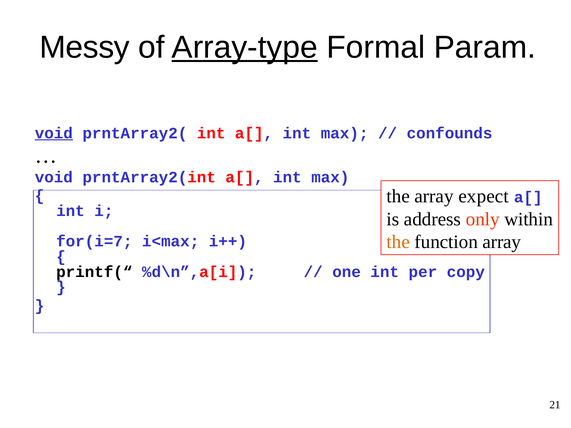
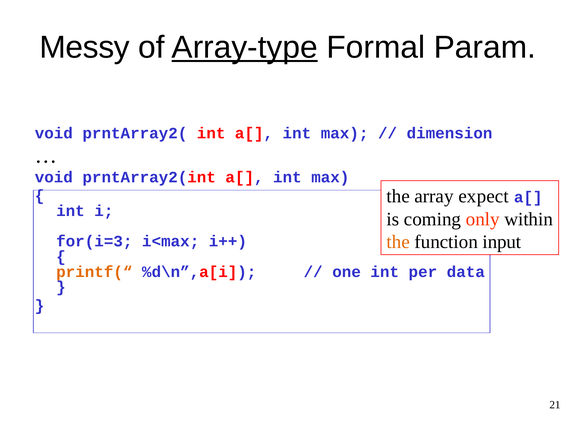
void underline: present -> none (54, 133)
confounds: confounds -> dimension (450, 133)
address: address -> coming (433, 219)
function array: array -> input (502, 242)
for(i=7: for(i=7 -> for(i=3 (94, 242)
printf(“ colour: black -> orange (94, 272)
copy: copy -> data (466, 272)
